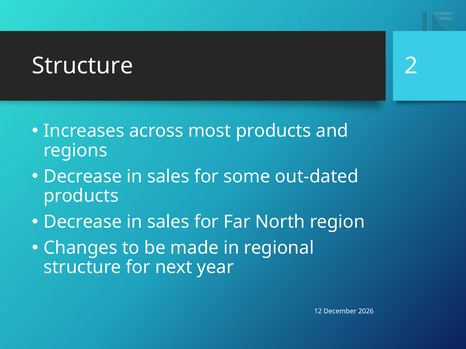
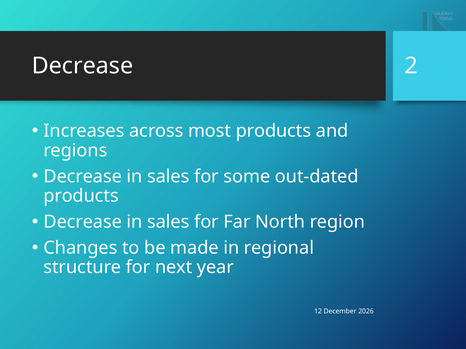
Structure: Structure -> Decrease (83, 66)
